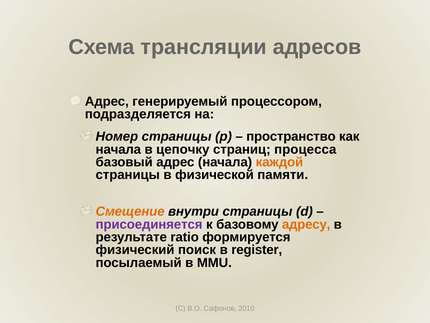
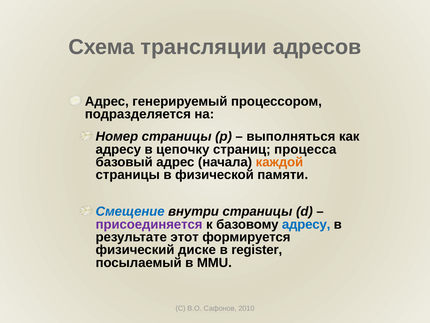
пространство: пространство -> выполняться (291, 136)
начала: начала -> адресу (118, 149)
Смещение colour: orange -> blue (130, 211)
адресу colour: orange -> blue (306, 224)
ratio: ratio -> этот (185, 237)
поиск: поиск -> диске (197, 250)
